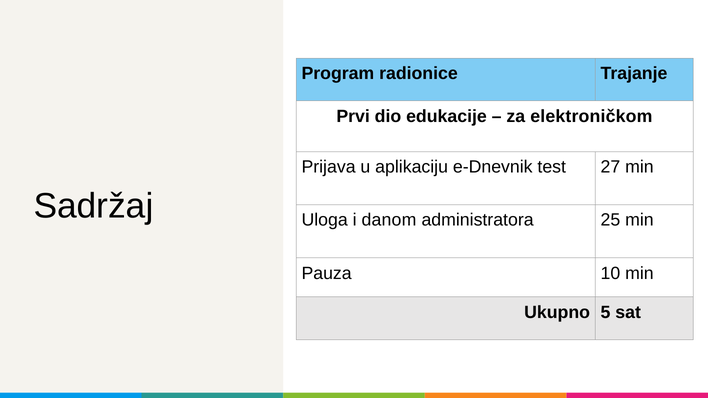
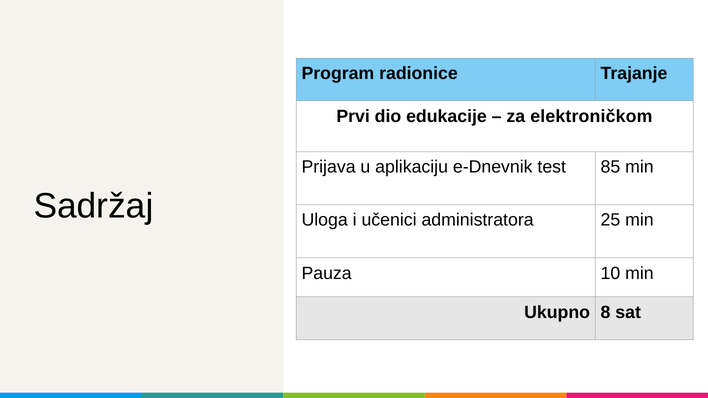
27: 27 -> 85 (610, 167)
danom: danom -> učenici (389, 220)
5: 5 -> 8 (606, 313)
